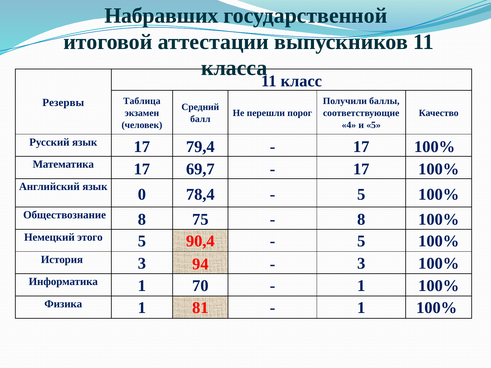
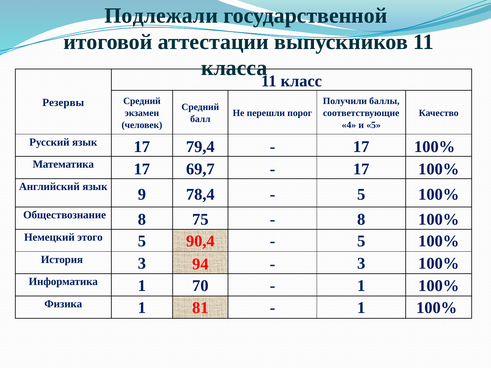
Набравших: Набравших -> Подлежали (161, 16)
Таблица: Таблица -> Средний (142, 101)
0: 0 -> 9 (142, 194)
